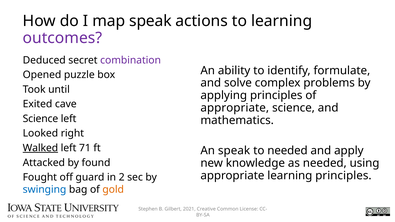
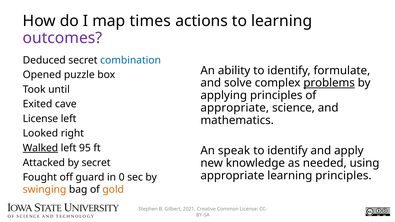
map speak: speak -> times (150, 21)
combination colour: purple -> blue (131, 60)
problems underline: none -> present (329, 83)
Science: Science -> License (40, 119)
71: 71 -> 95 (85, 148)
needed: needed -> identify (287, 151)
by found: found -> secret (96, 163)
2: 2 -> 0 (122, 177)
swinging colour: blue -> orange (45, 190)
